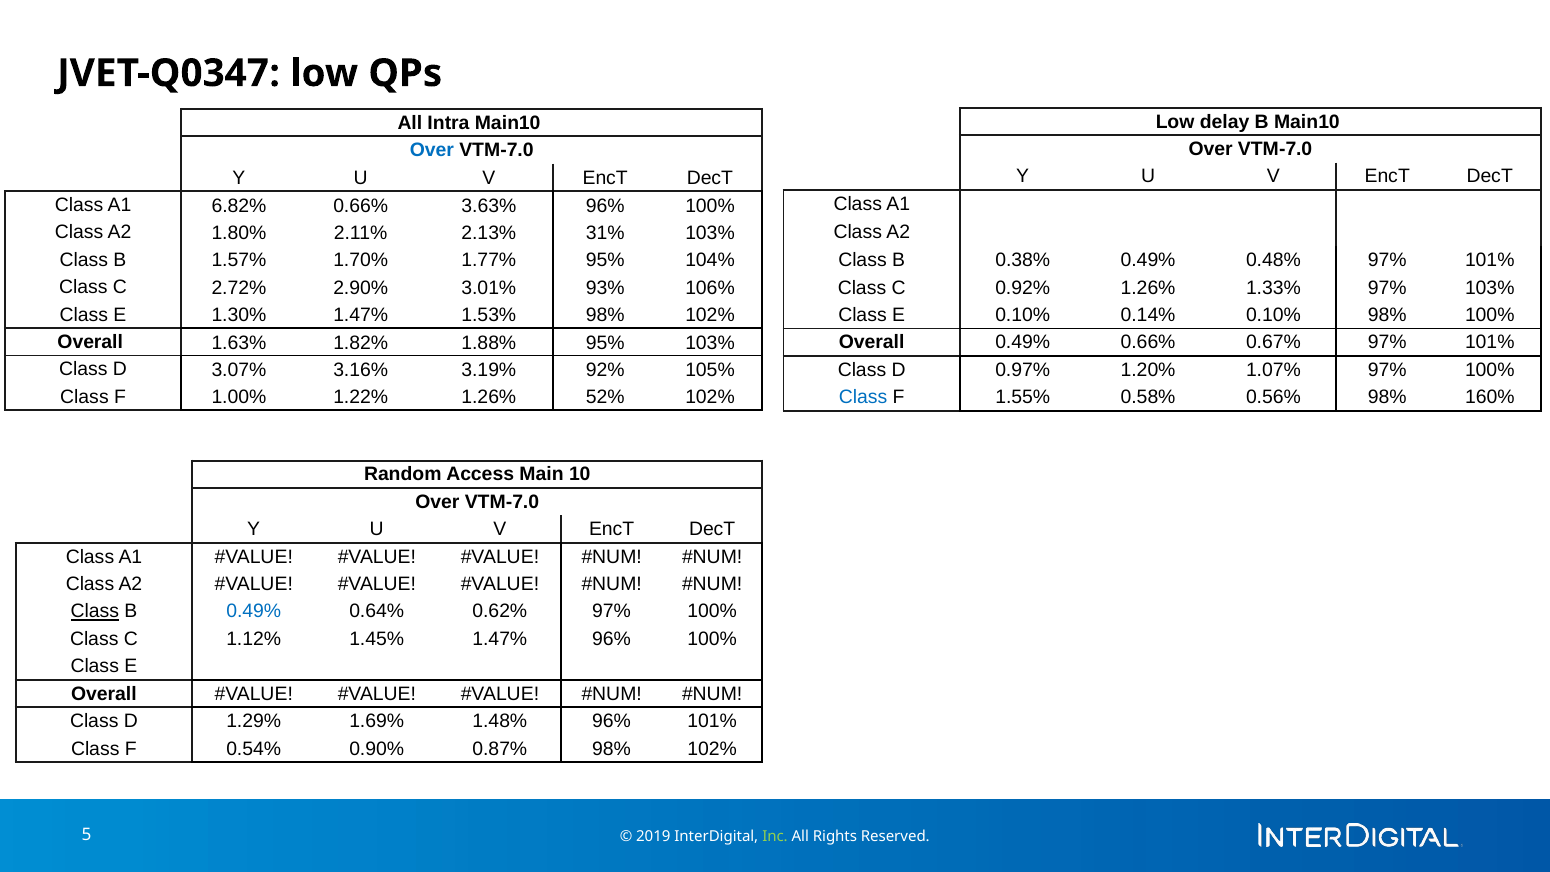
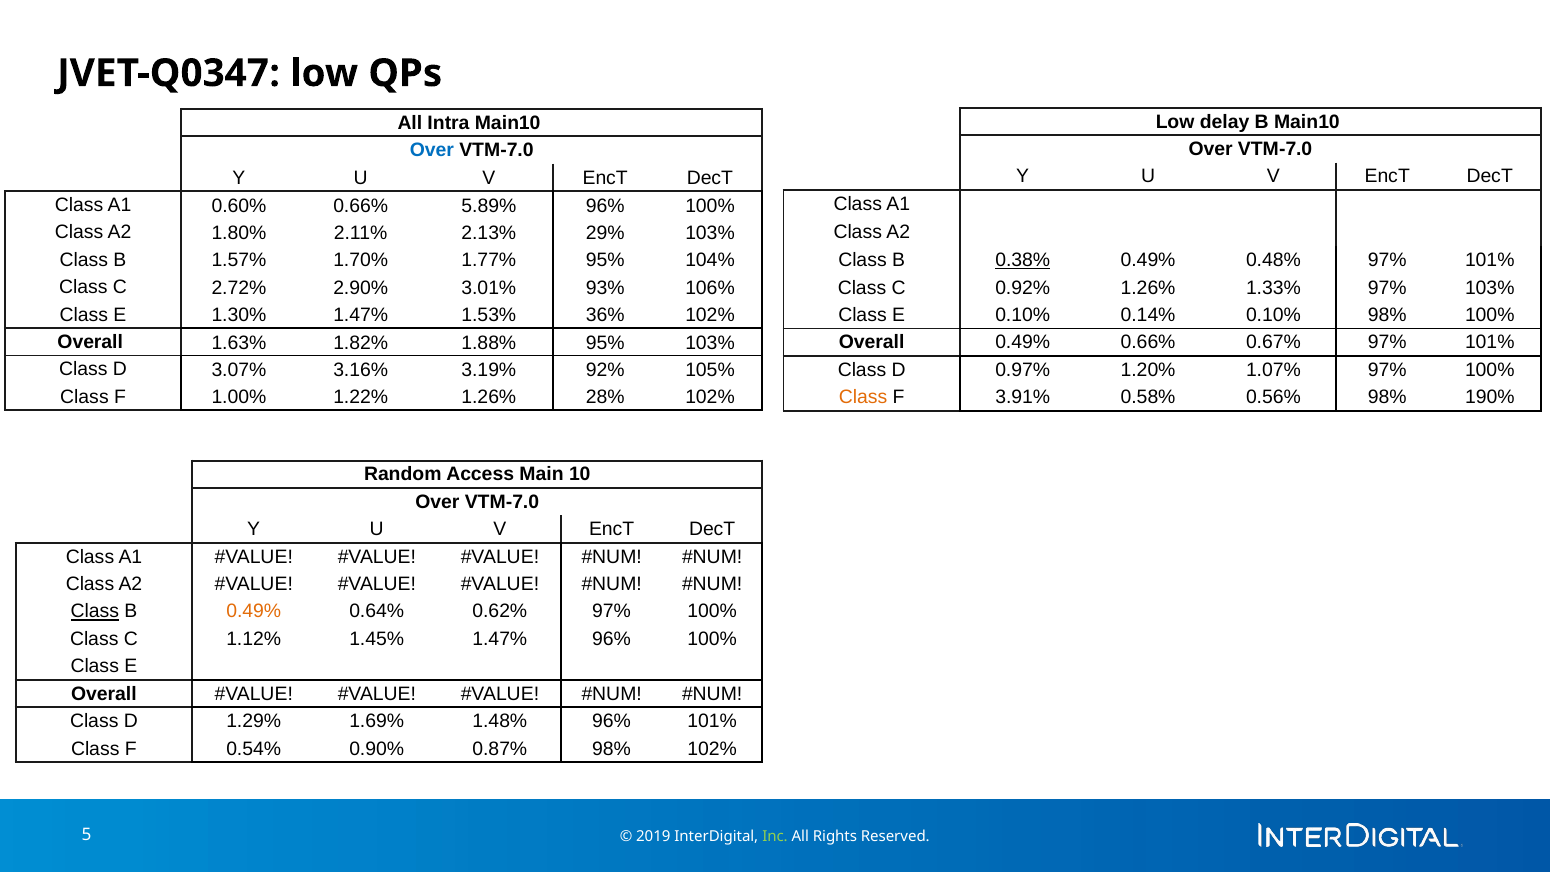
6.82%: 6.82% -> 0.60% (239, 206)
3.63%: 3.63% -> 5.89% (489, 206)
31%: 31% -> 29% (605, 233)
0.38% underline: none -> present (1023, 260)
1.53% 98%: 98% -> 36% (605, 315)
52%: 52% -> 28% (605, 397)
Class colour: blue -> orange (863, 397)
1.55%: 1.55% -> 3.91% (1023, 397)
160%: 160% -> 190% (1490, 397)
0.49% colour: blue -> orange (254, 612)
